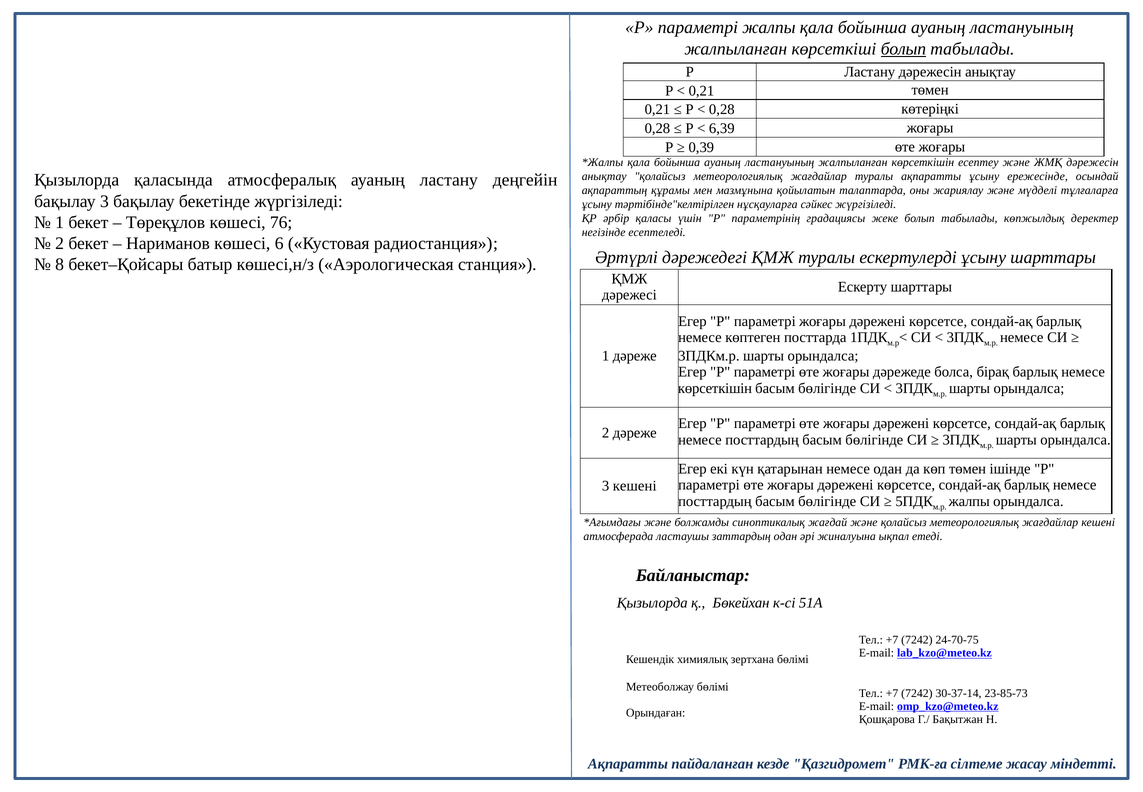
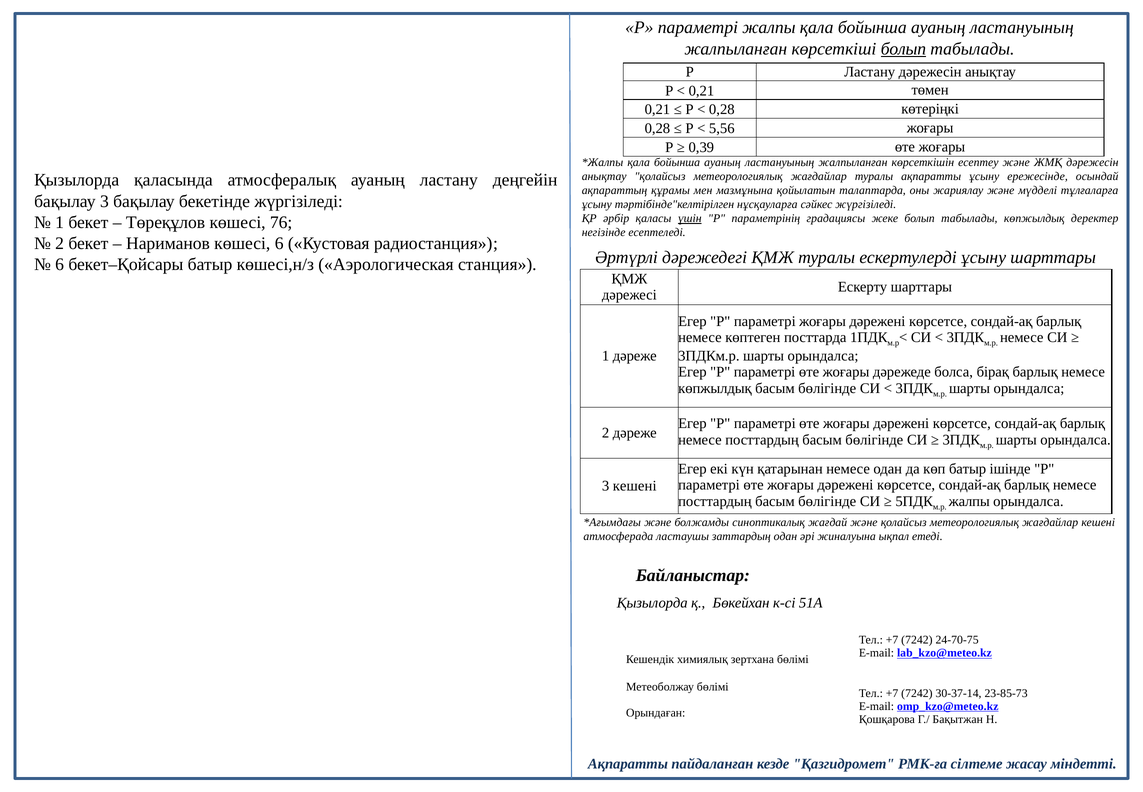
6,39: 6,39 -> 5,56 (722, 128)
үшін underline: none -> present (690, 218)
8: 8 -> 6 (60, 264)
көрсеткішін: көрсеткішін -> көпжылдық (715, 388)
көп төмен: төмен -> батыр (968, 468)
